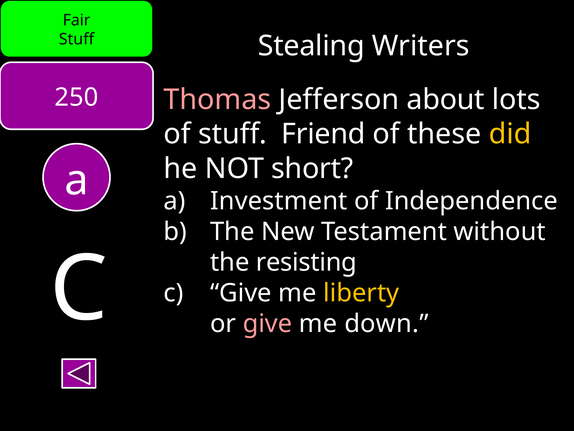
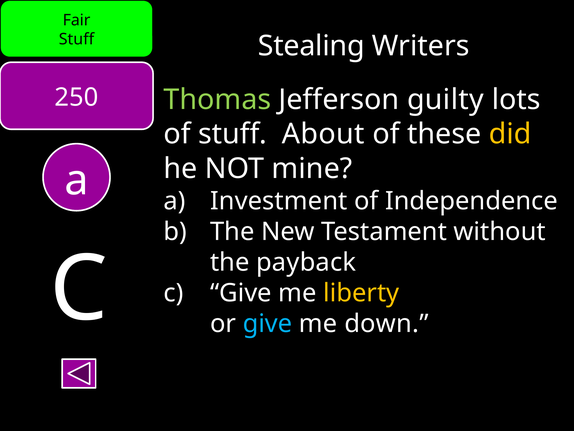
Thomas colour: pink -> light green (217, 100)
about: about -> guilty (445, 100)
Friend: Friend -> About (323, 134)
short: short -> mine (312, 168)
resisting: resisting -> payback (306, 262)
give colour: pink -> light blue (268, 323)
